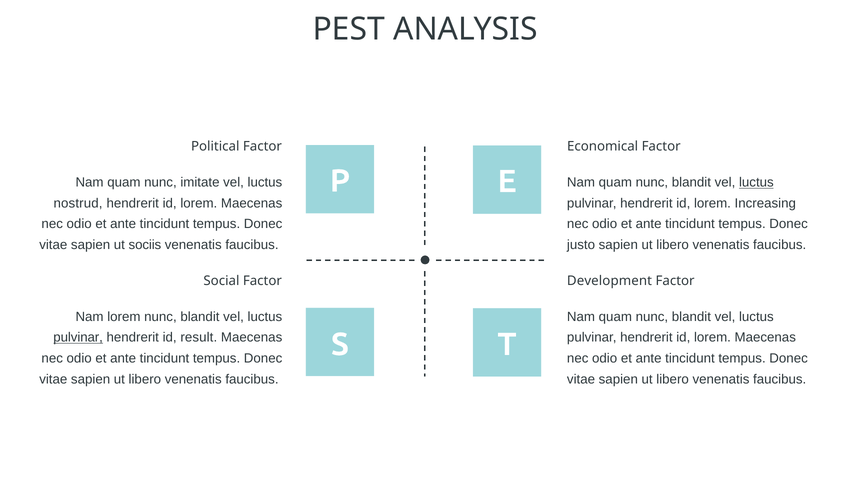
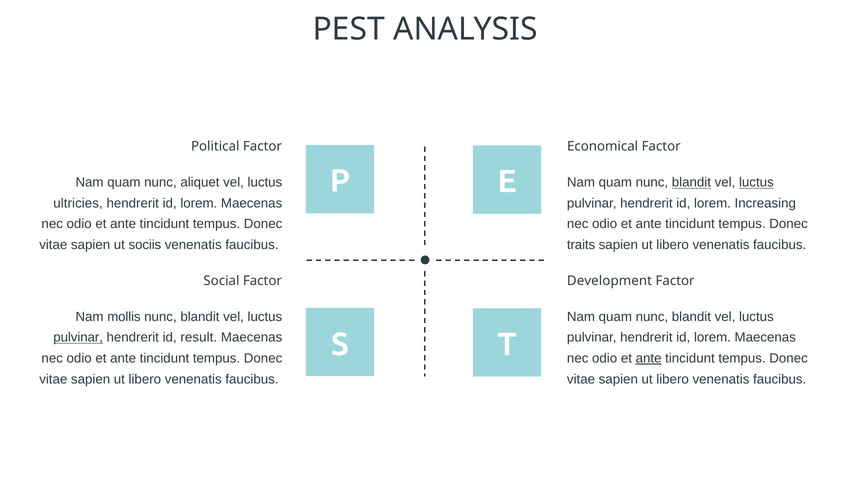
imitate: imitate -> aliquet (200, 182)
blandit underline: none -> present (691, 182)
nostrud: nostrud -> ultricies (78, 203)
justo: justo -> traits (581, 245)
Nam lorem: lorem -> mollis (124, 317)
ante underline: none -> present (649, 358)
